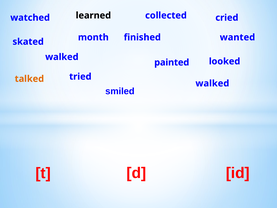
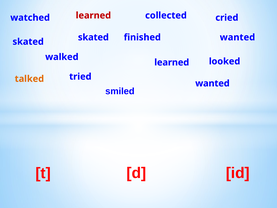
learned colour: black -> red (93, 15)
month: month -> skated (93, 37)
painted: painted -> learned (172, 62)
walked: walked -> wanted (212, 83)
